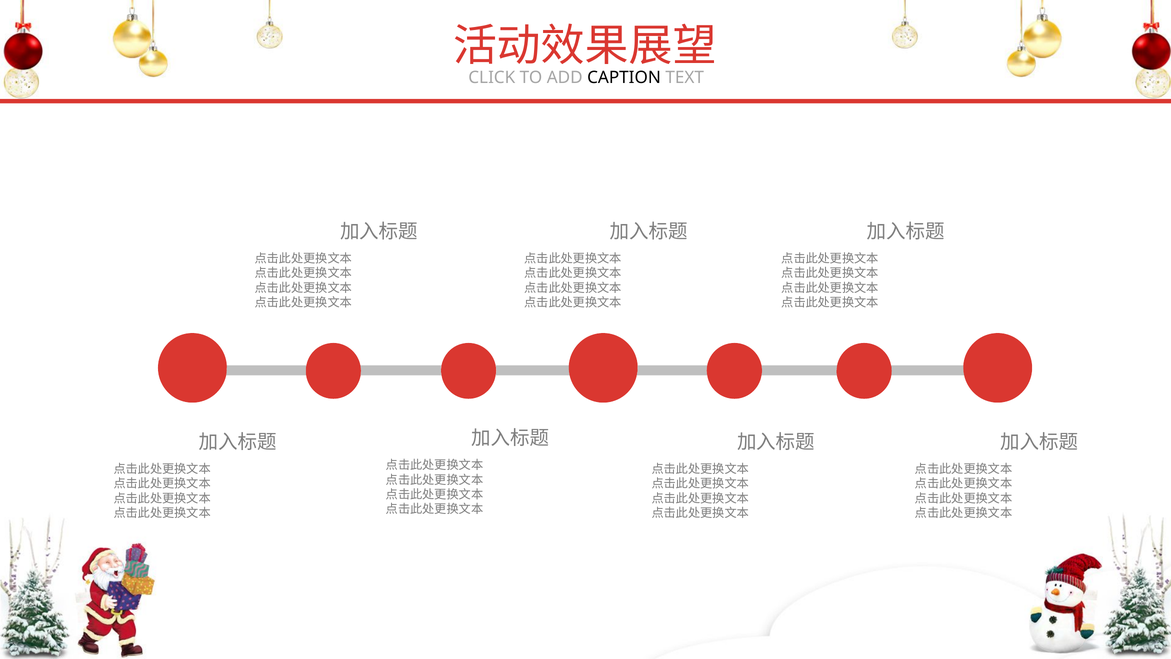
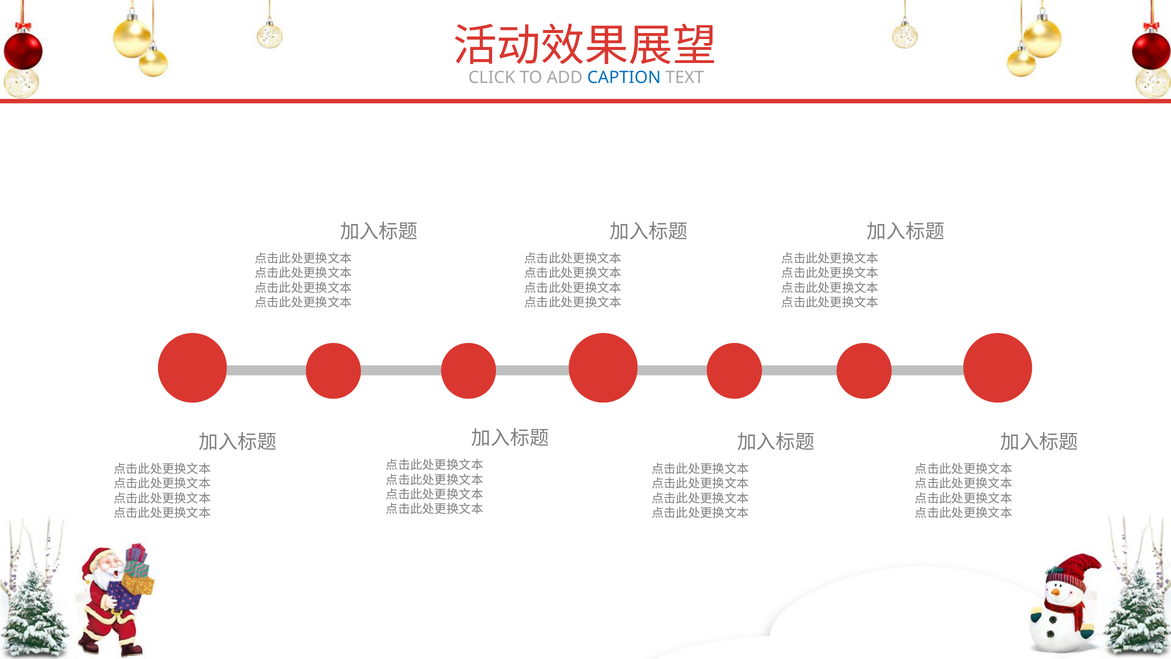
CAPTION colour: black -> blue (624, 78)
